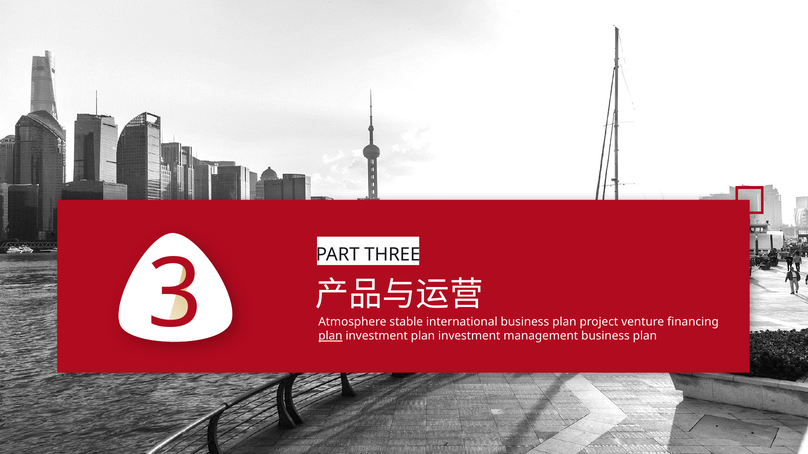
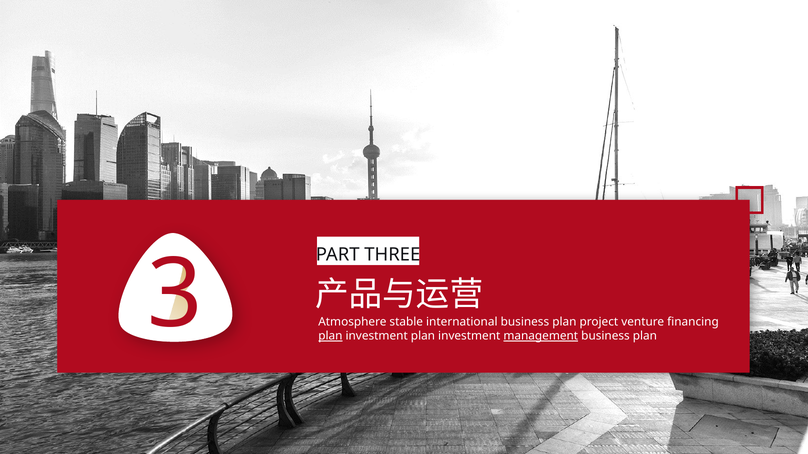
management underline: none -> present (541, 336)
